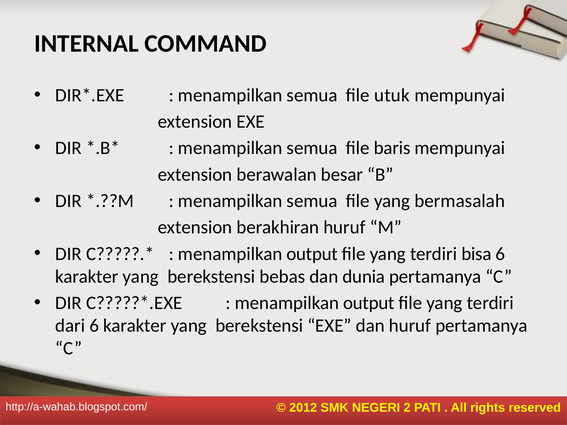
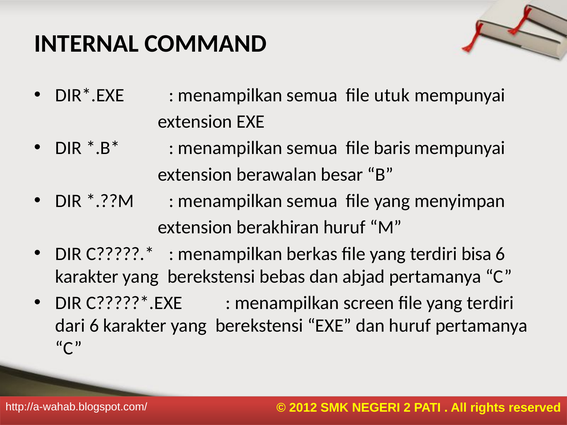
bermasalah: bermasalah -> menyimpan (460, 201)
output: output -> berkas (312, 254)
dunia: dunia -> abjad (364, 277)
output: output -> screen (369, 303)
